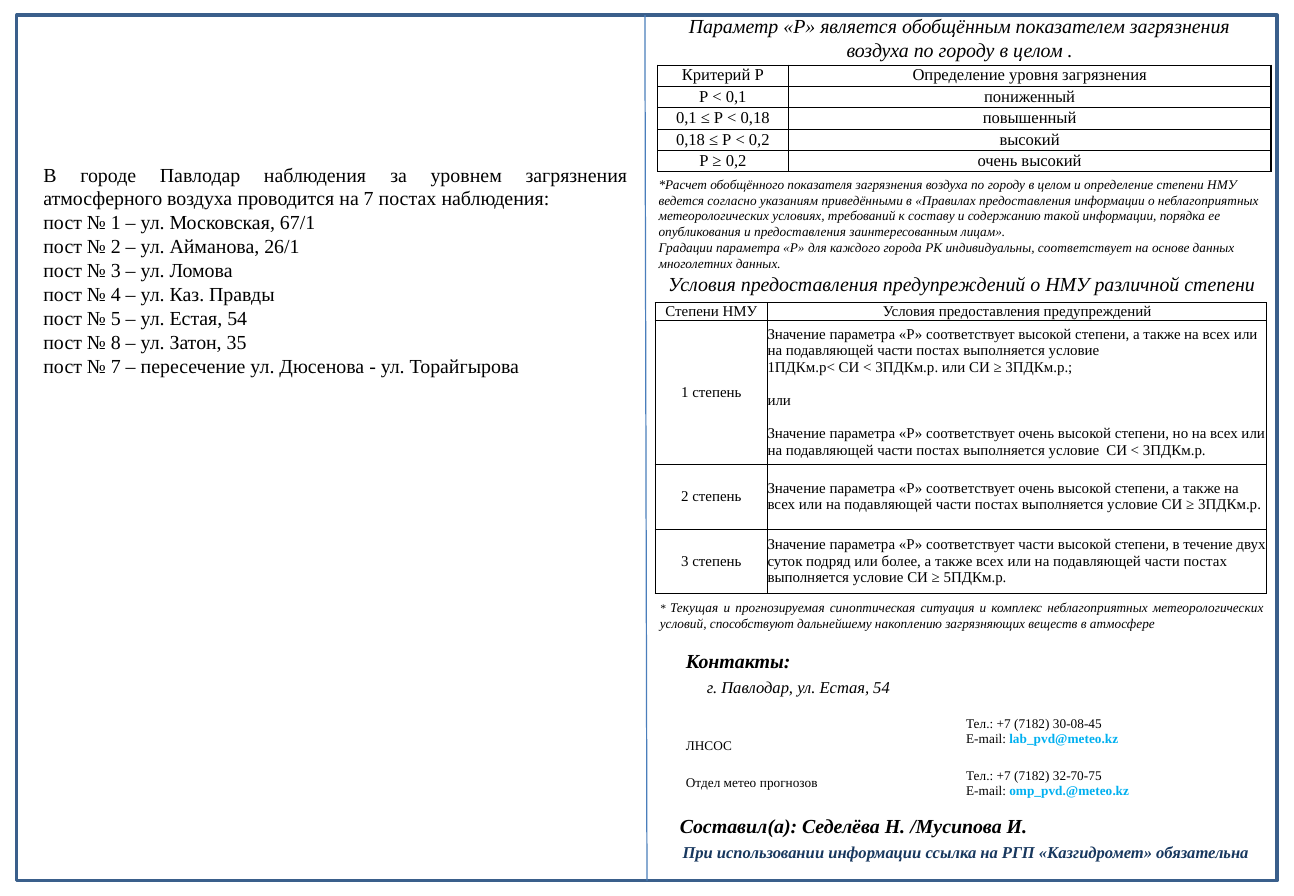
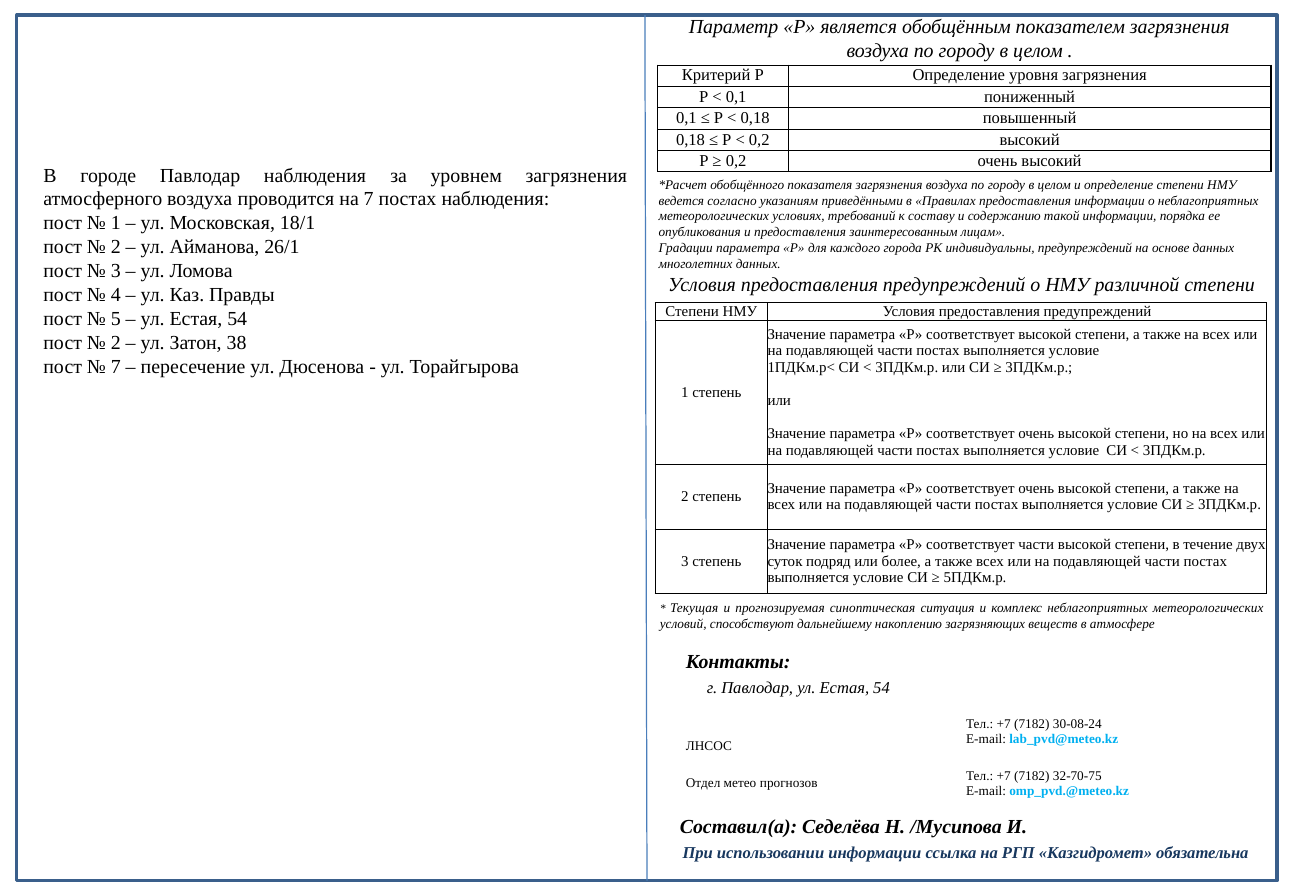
67/1: 67/1 -> 18/1 (298, 223)
индивидуальны соответствует: соответствует -> предупреждений (1085, 248)
8: 8 -> 2 (116, 343)
35: 35 -> 38 (237, 343)
30-08-45: 30-08-45 -> 30-08-24 (1077, 724)
